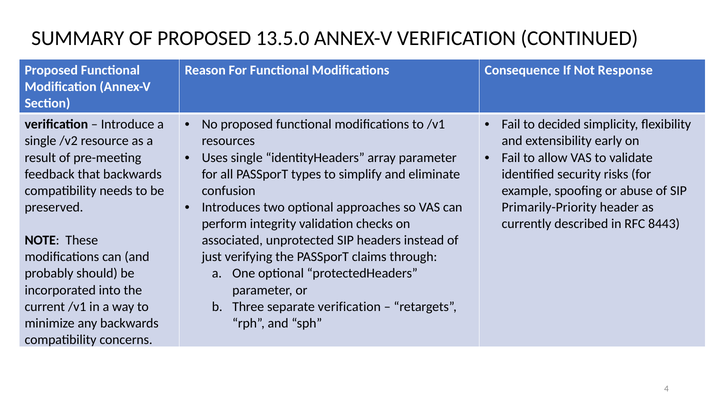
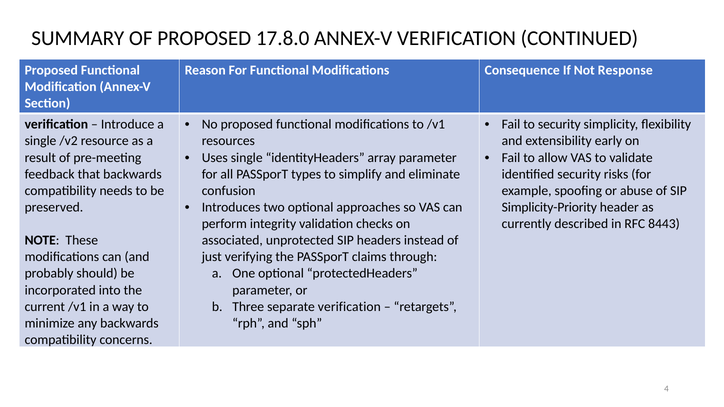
13.5.0: 13.5.0 -> 17.8.0 (283, 38)
to decided: decided -> security (559, 125)
Primarily-Priority: Primarily-Priority -> Simplicity-Priority (549, 207)
